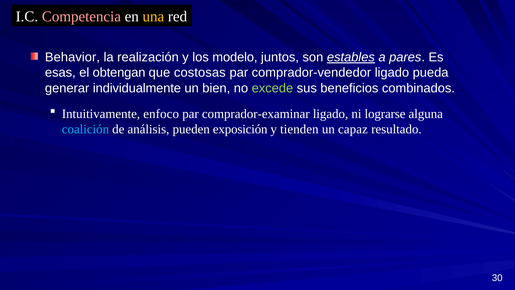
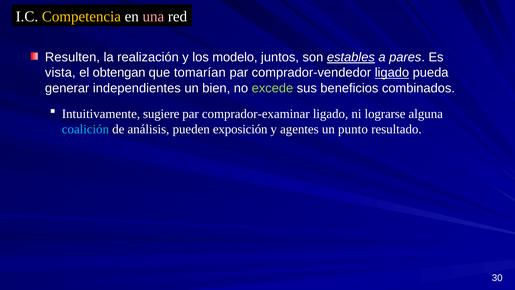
Competencia colour: pink -> yellow (81, 16)
una colour: yellow -> pink (153, 16)
Behavior: Behavior -> Resulten (72, 57)
esas: esas -> vista (60, 73)
costosas: costosas -> tomarían (200, 73)
ligado underline: none -> present (392, 73)
individualmente: individualmente -> independientes (137, 88)
enfoco: enfoco -> sugiere (161, 114)
tienden: tienden -> agentes (299, 129)
capaz: capaz -> punto (353, 129)
